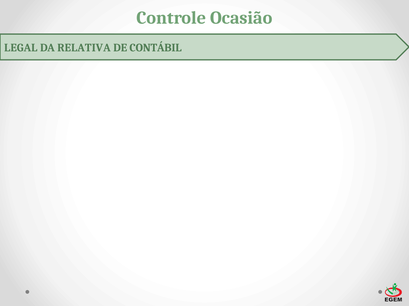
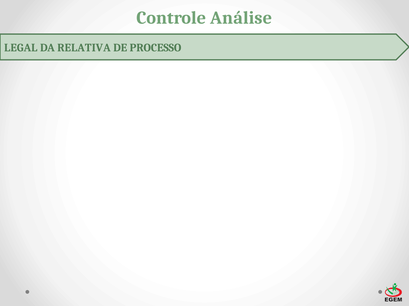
Ocasião: Ocasião -> Análise (241, 18)
CONTÁBIL: CONTÁBIL -> PROCESSO (155, 48)
